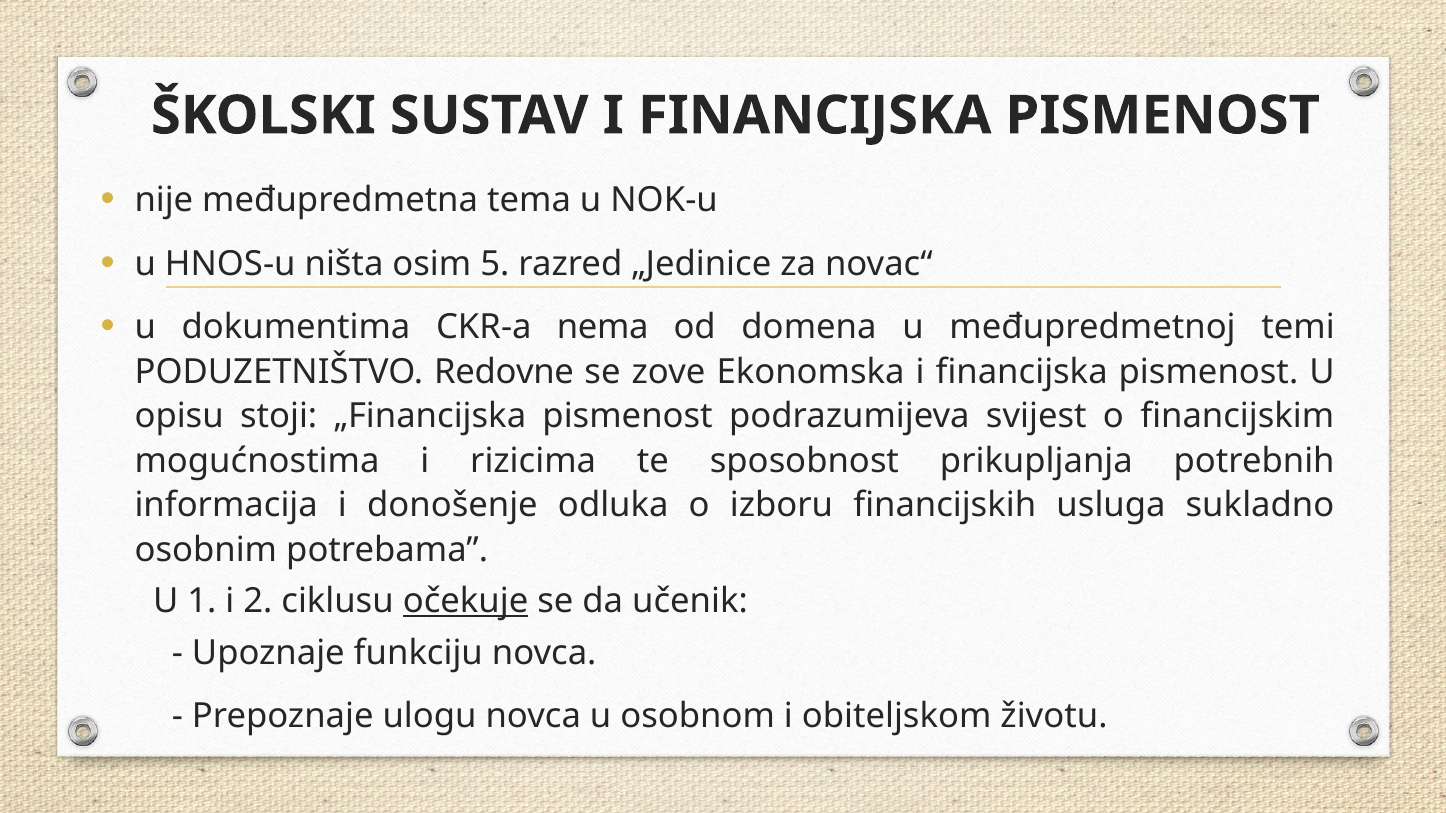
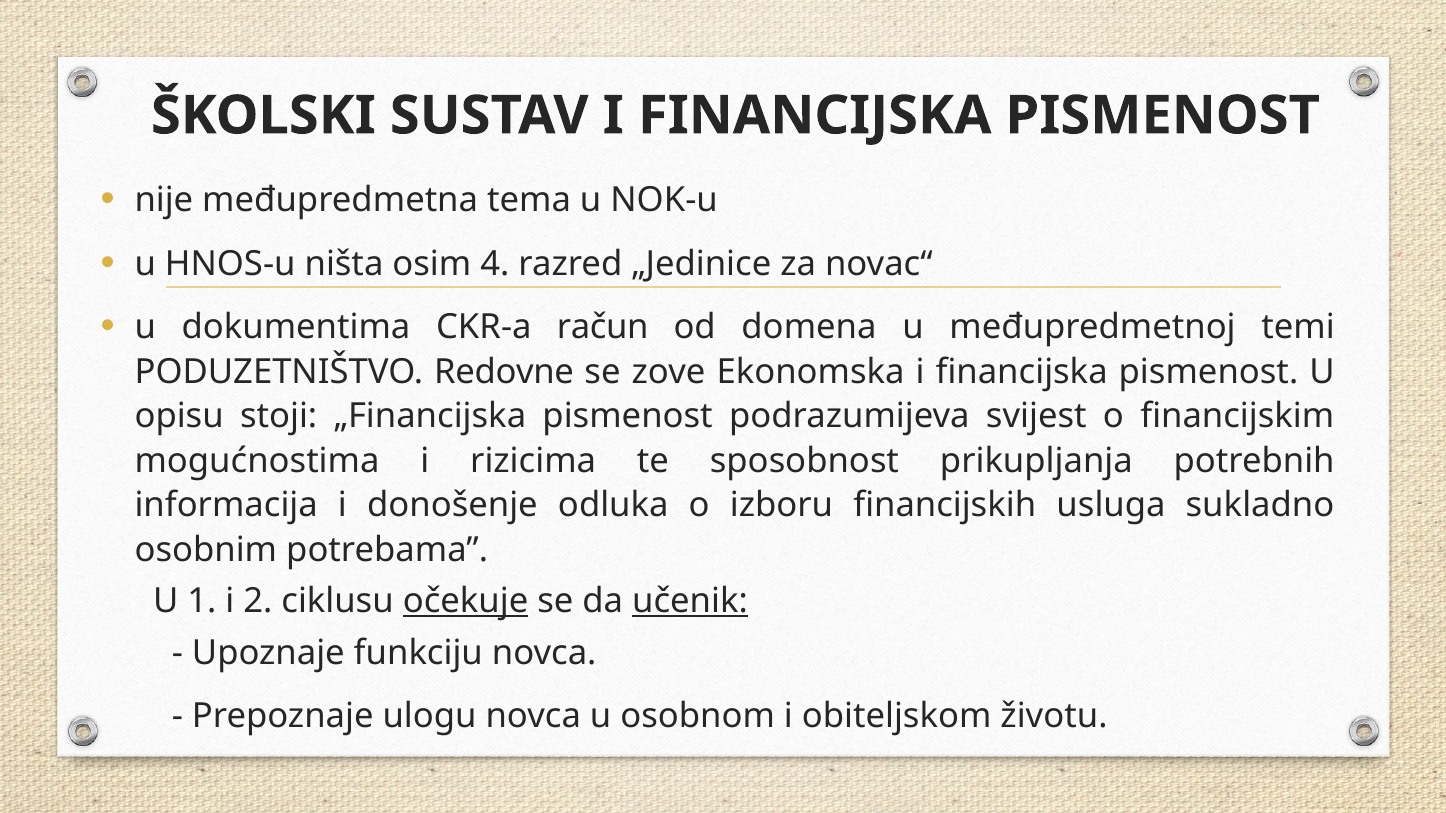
5: 5 -> 4 (495, 264)
nema: nema -> račun (603, 328)
učenik underline: none -> present (690, 602)
